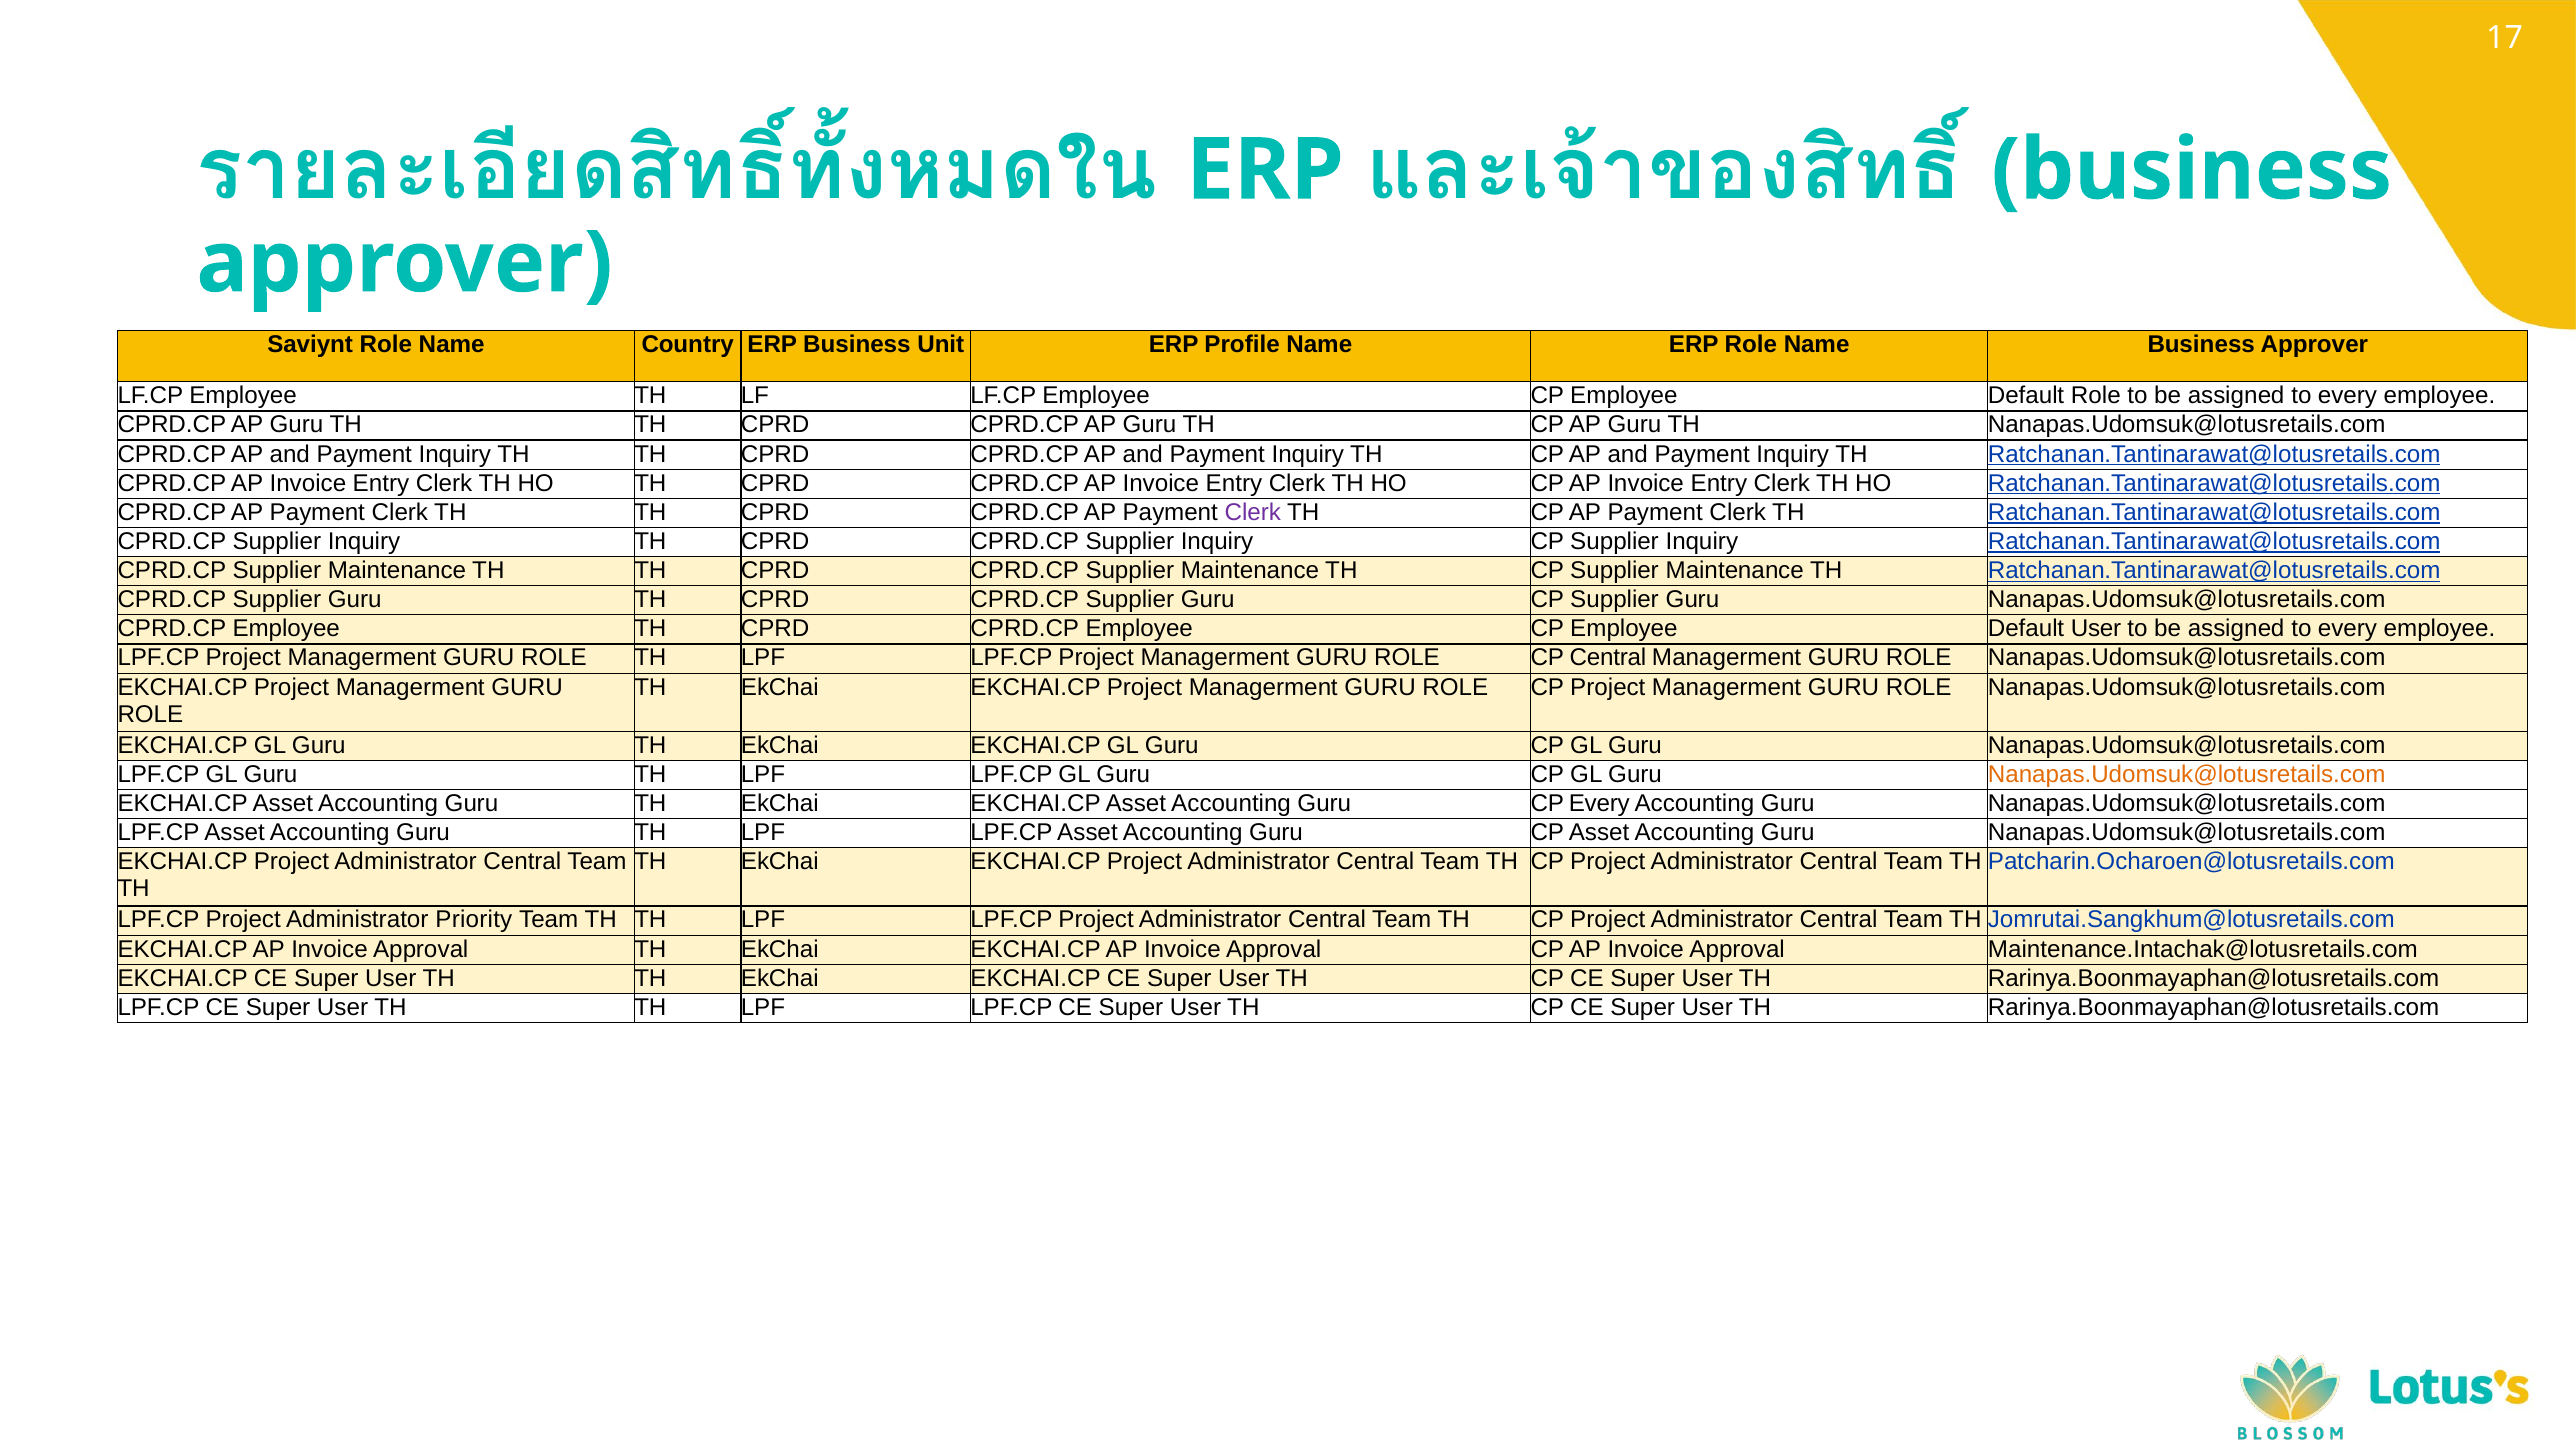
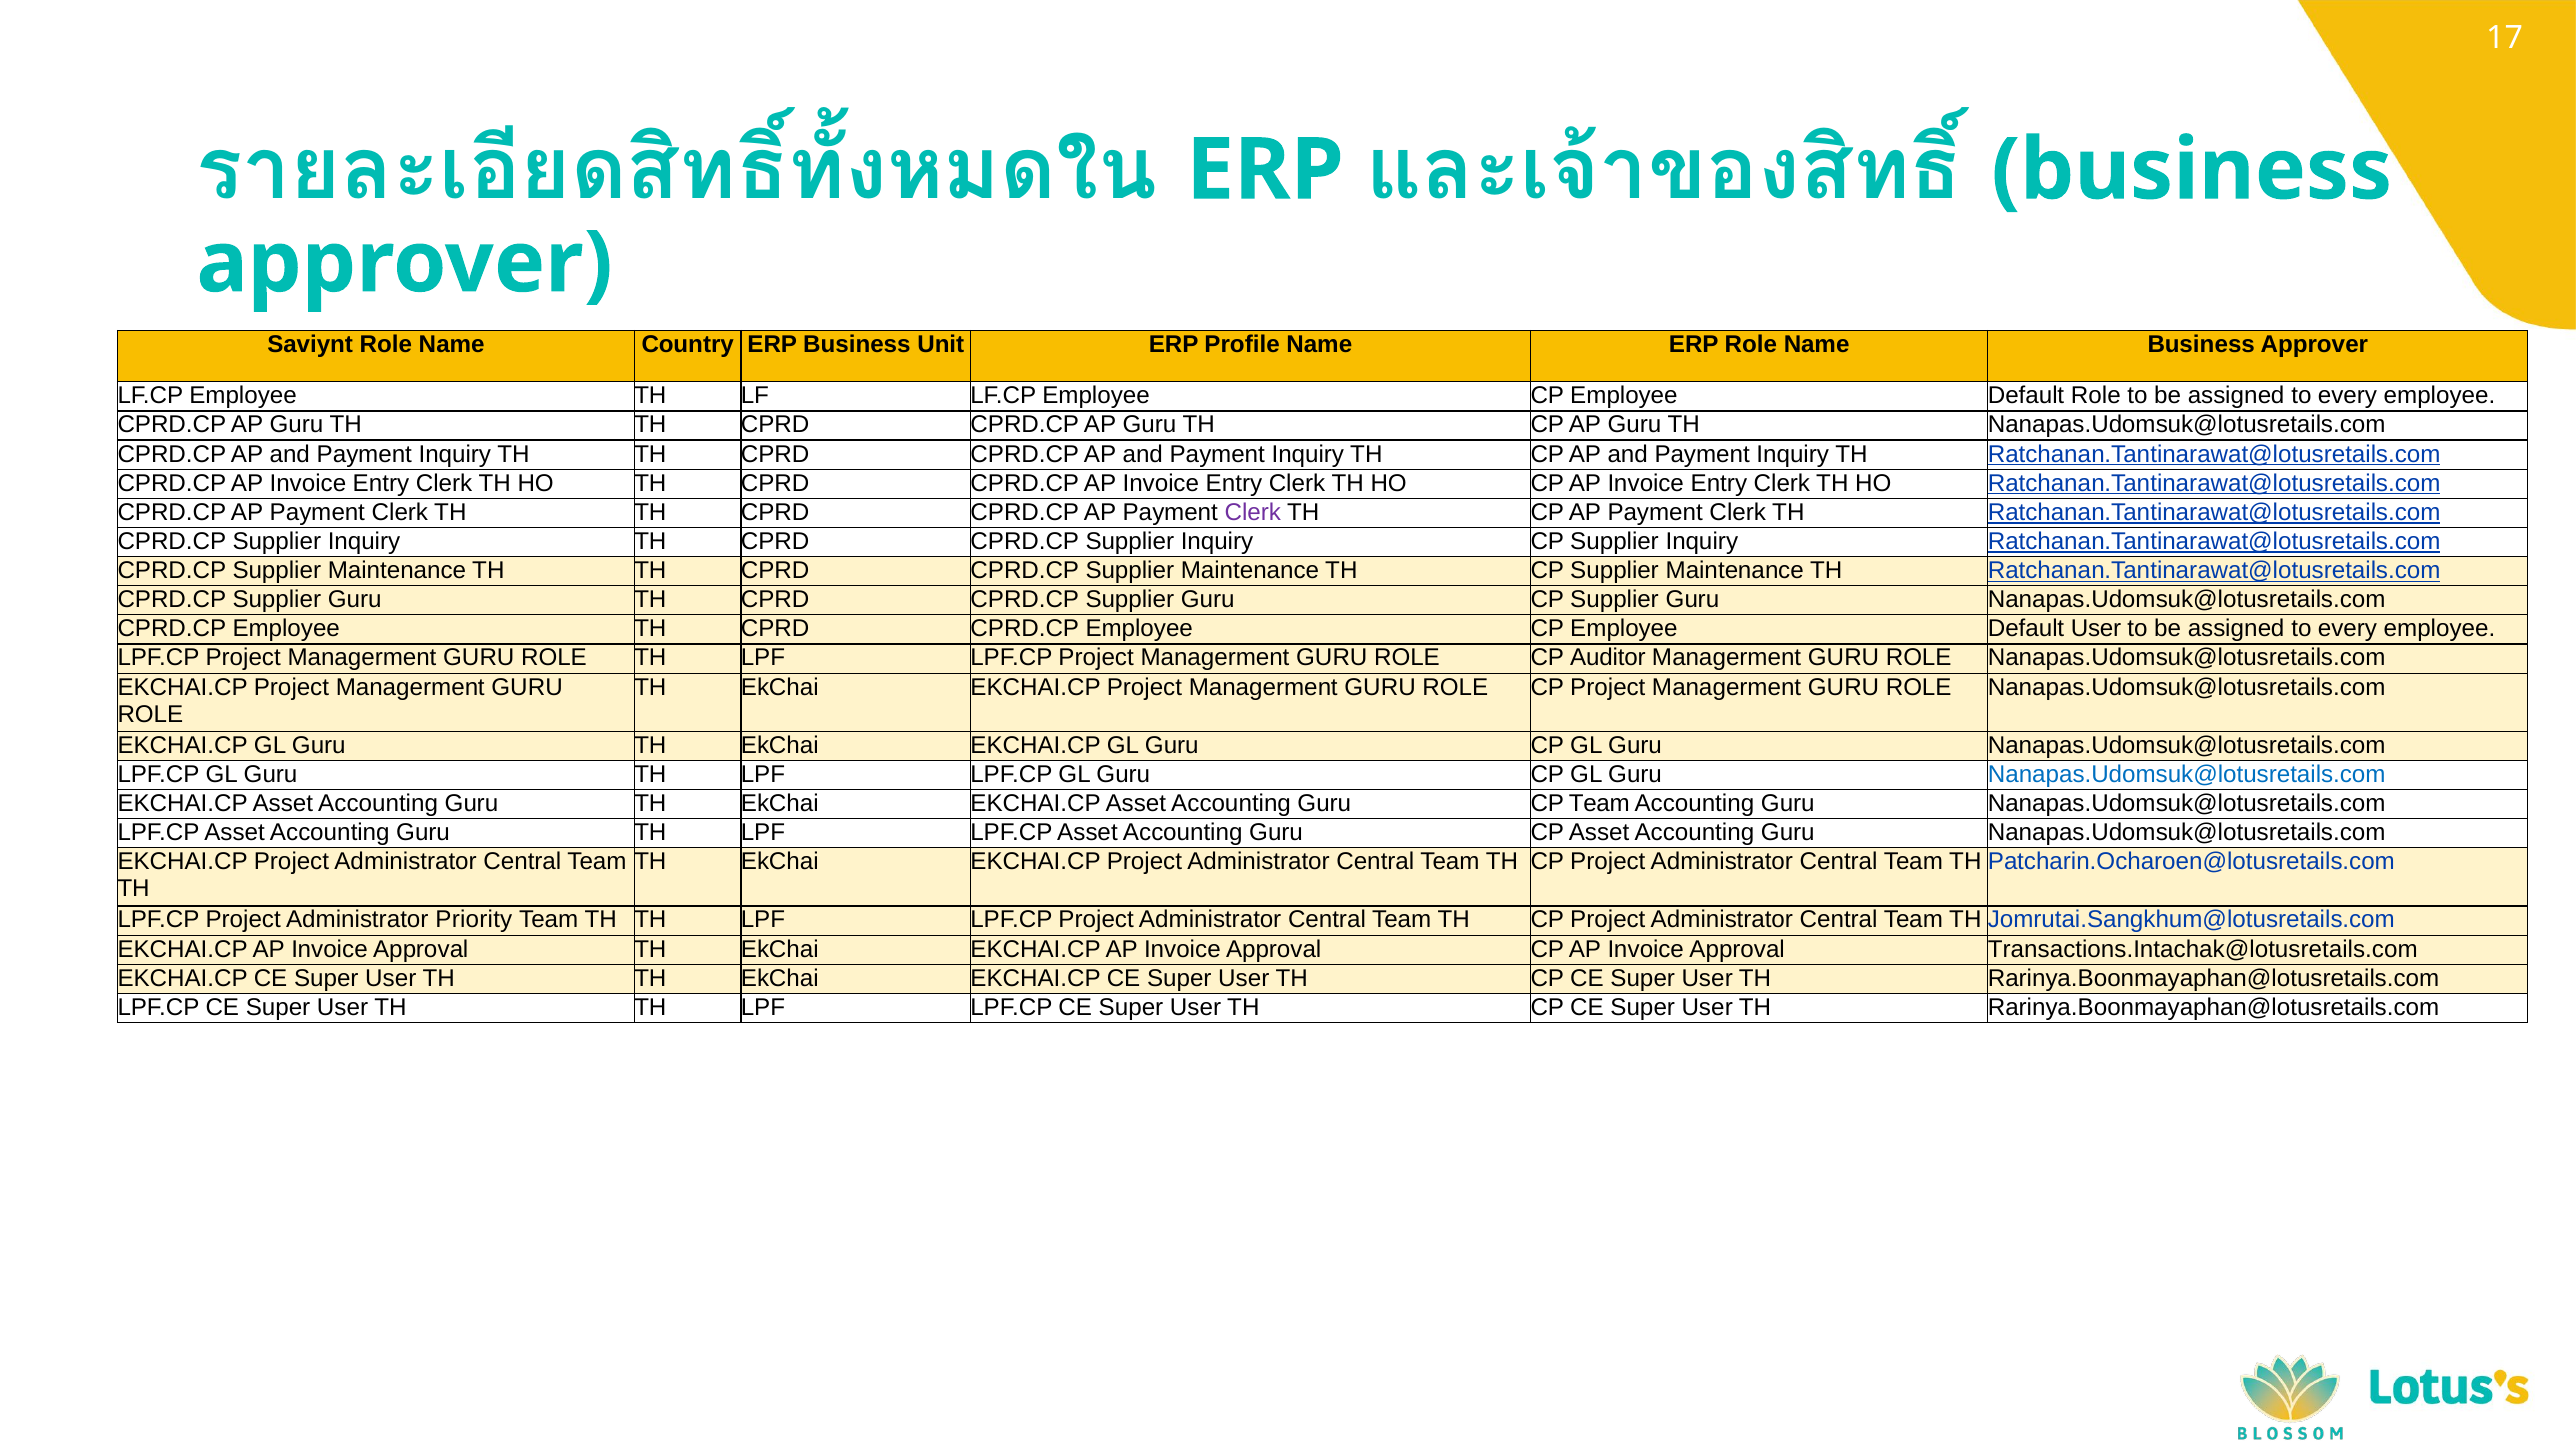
CP Central: Central -> Auditor (1608, 658)
Nanapas.Udomsuk@lotusretails.com colour: orange -> blue (2187, 774)
CP Every: Every -> Team (1599, 804)
Maintenance.Intachak@lotusretails.com: Maintenance.Intachak@lotusretails.com -> Transactions.Intachak@lotusretails.com (2203, 949)
